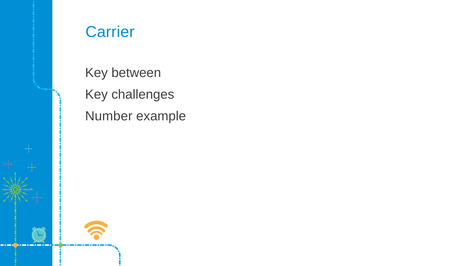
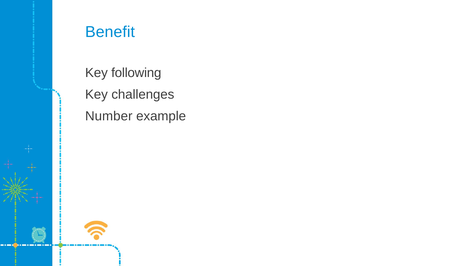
Carrier: Carrier -> Benefit (110, 32)
between: between -> following (136, 73)
